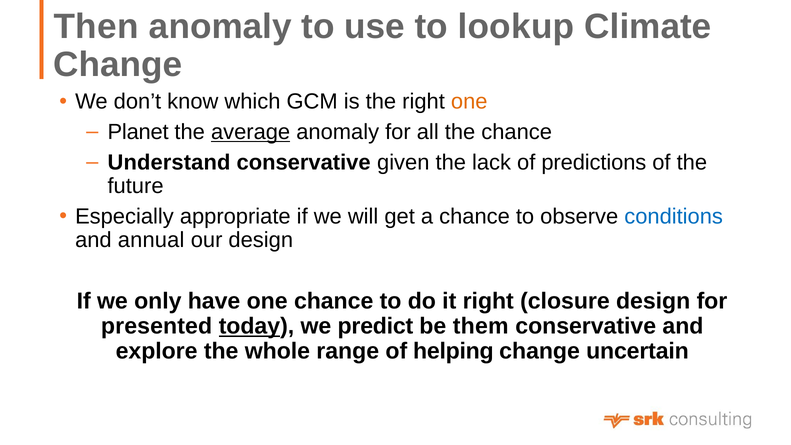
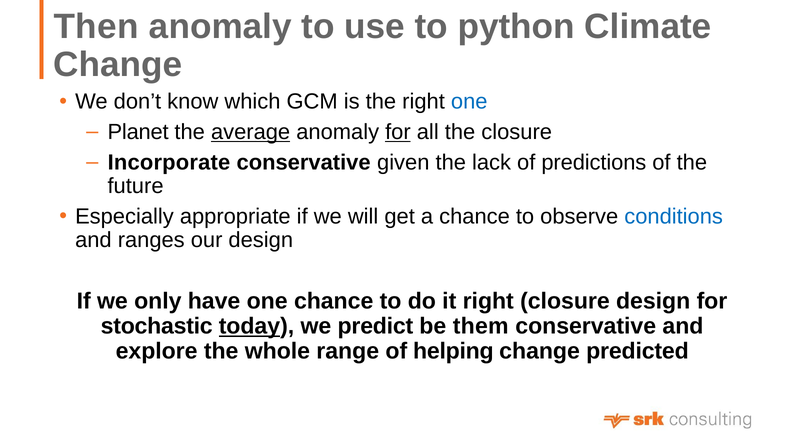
lookup: lookup -> python (516, 27)
one colour: orange -> blue (469, 102)
for underline: none -> present (398, 132)
the chance: chance -> closure (517, 132)
Understand: Understand -> Incorporate (169, 162)
annual: annual -> ranges (151, 240)
presented: presented -> stochastic (157, 326)
uncertain: uncertain -> predicted (637, 351)
